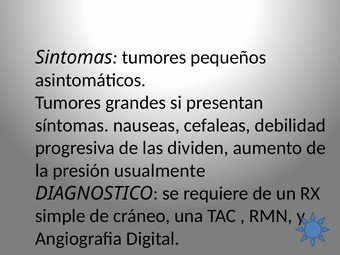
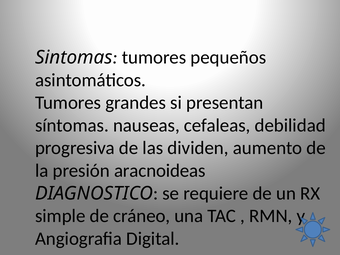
usualmente: usualmente -> aracnoideas (160, 171)
